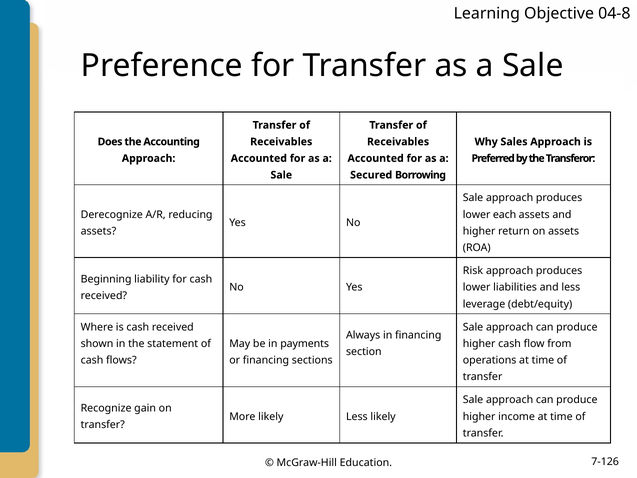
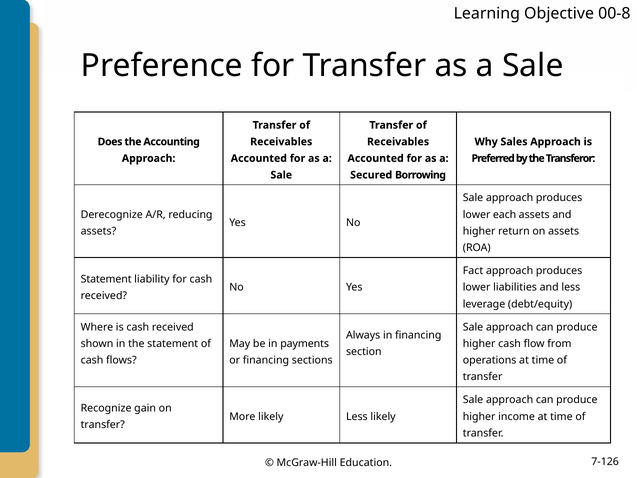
04-8: 04-8 -> 00-8 (614, 14)
Risk: Risk -> Fact (473, 271)
Beginning: Beginning -> Statement (106, 279)
